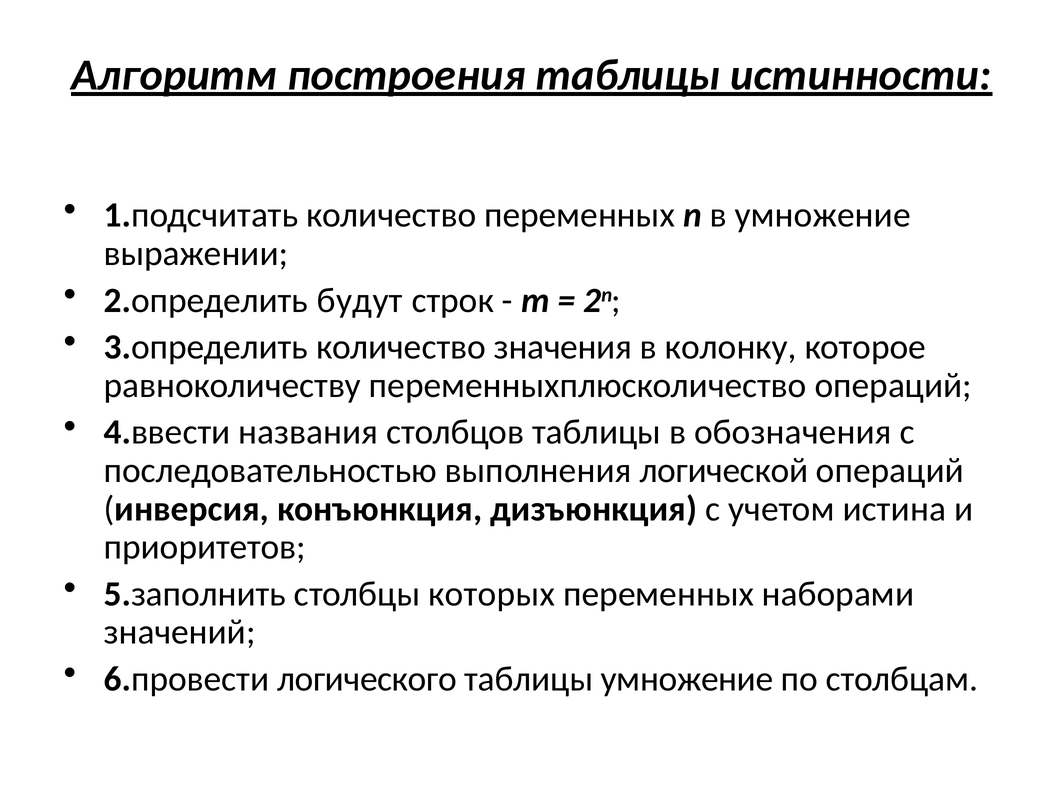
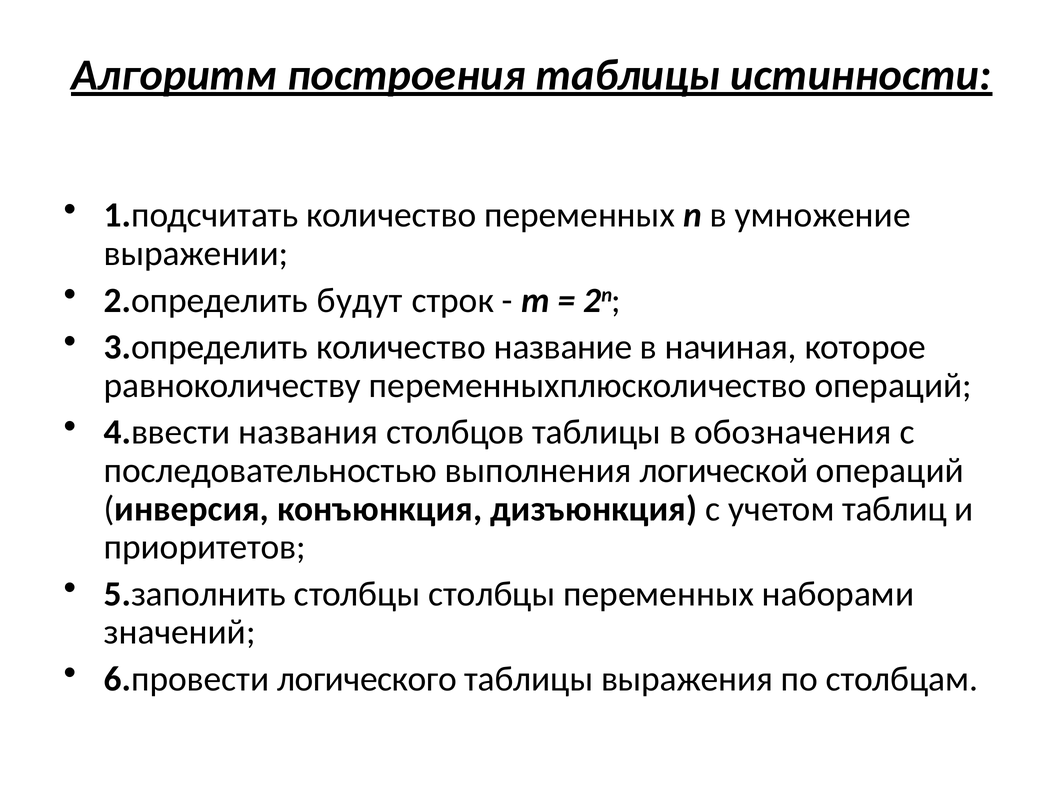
значения: значения -> название (563, 347)
колонку: колонку -> начиная (731, 347)
истина: истина -> таблиц (895, 509)
столбцы которых: которых -> столбцы (492, 594)
таблицы умножение: умножение -> выражения (687, 679)
